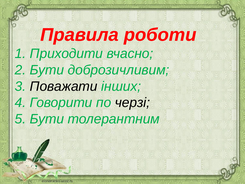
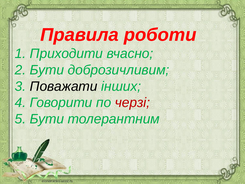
черзі colour: black -> red (132, 103)
